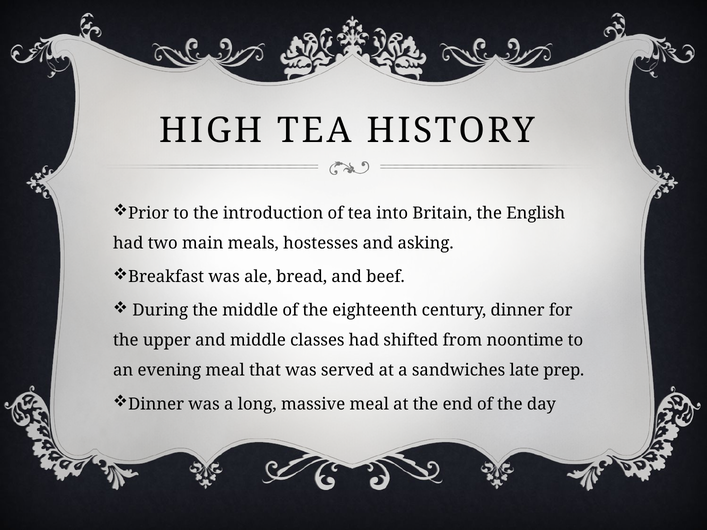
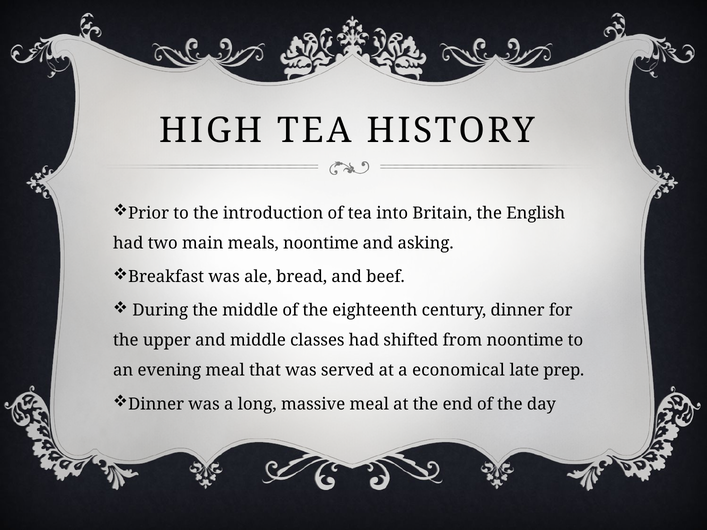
meals hostesses: hostesses -> noontime (321, 243)
sandwiches: sandwiches -> economical (459, 371)
